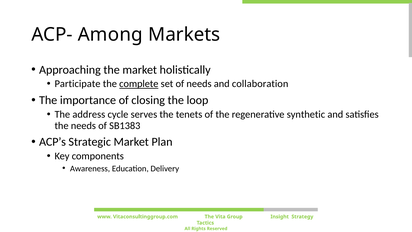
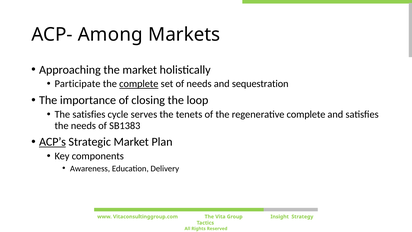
collaboration: collaboration -> sequestration (260, 84)
The address: address -> satisfies (89, 114)
regenerative synthetic: synthetic -> complete (306, 114)
ACP’s underline: none -> present (53, 142)
